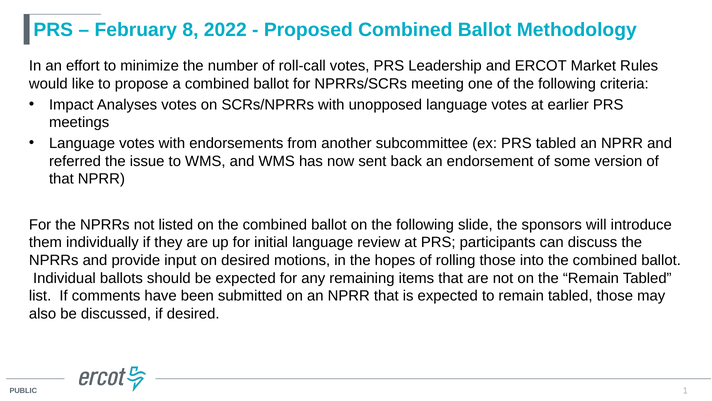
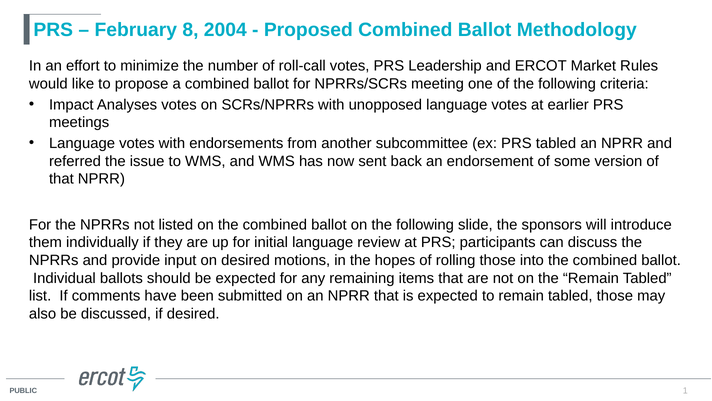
2022: 2022 -> 2004 (225, 30)
